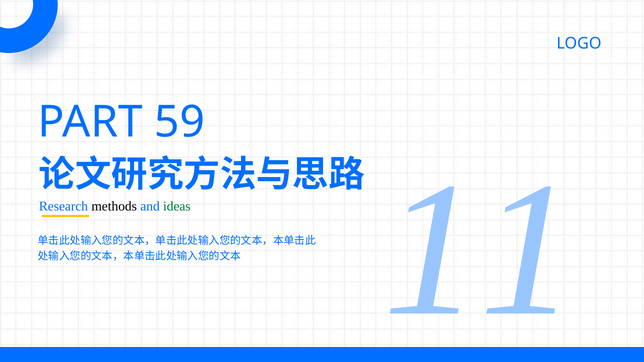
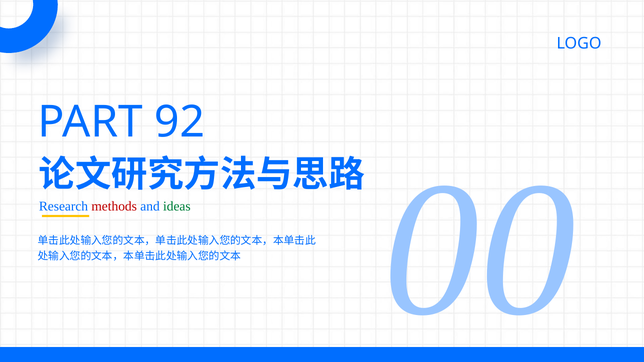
59: 59 -> 92 (180, 122)
methods colour: black -> red (114, 206)
11: 11 -> 00 (480, 250)
